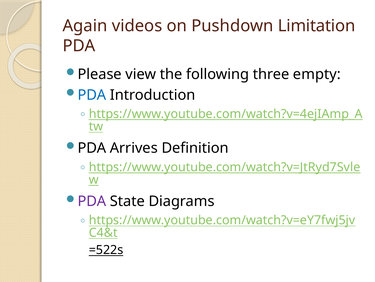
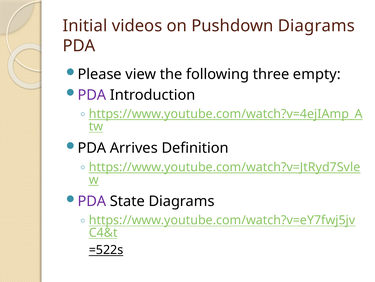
Again: Again -> Initial (85, 26)
Pushdown Limitation: Limitation -> Diagrams (316, 26)
PDA colour: blue -> purple (92, 95)
